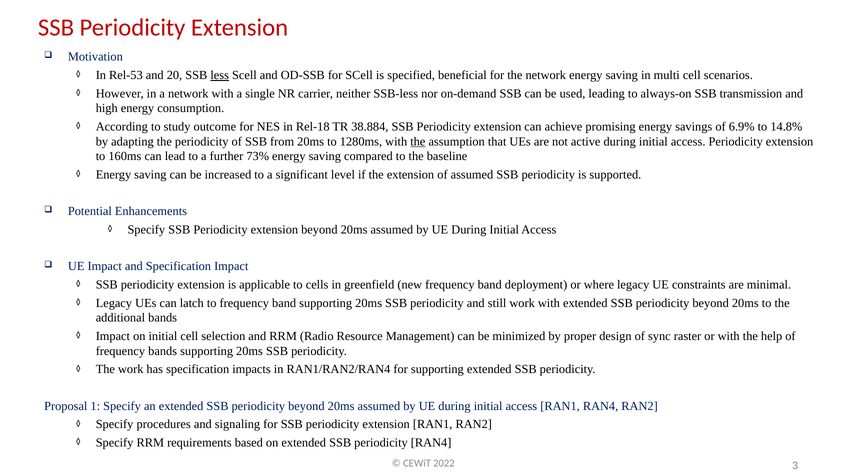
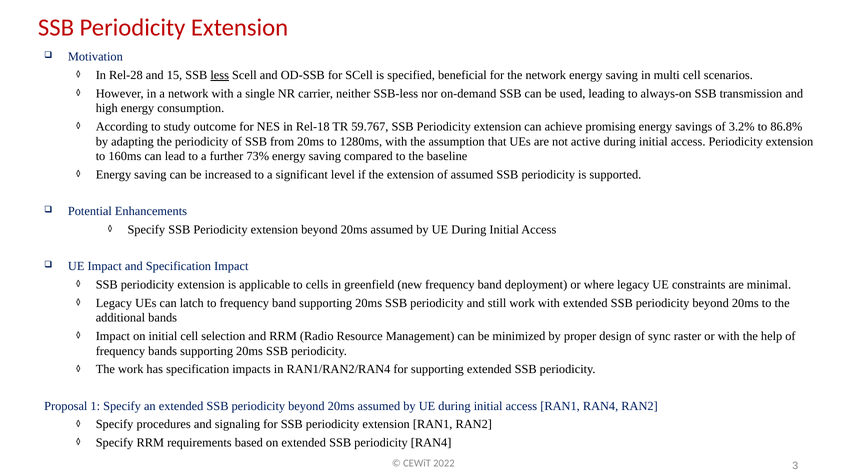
Rel-53: Rel-53 -> Rel-28 (126, 75)
20: 20 -> 15 (174, 75)
38.884: 38.884 -> 59.767 (370, 127)
6.9%: 6.9% -> 3.2% (742, 127)
14.8%: 14.8% -> 86.8% (786, 127)
the underline: present -> none (418, 142)
